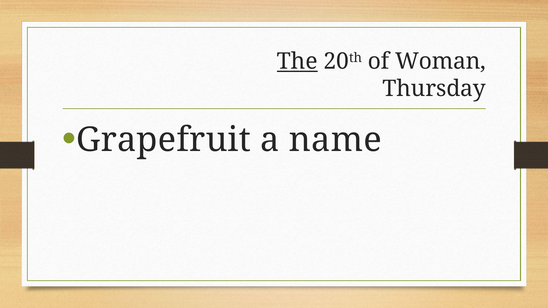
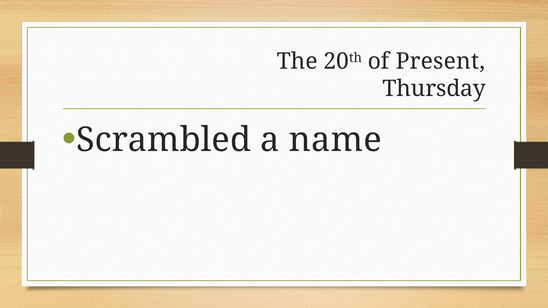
The underline: present -> none (297, 61)
Woman: Woman -> Present (440, 61)
Grapefruit: Grapefruit -> Scrambled (164, 140)
